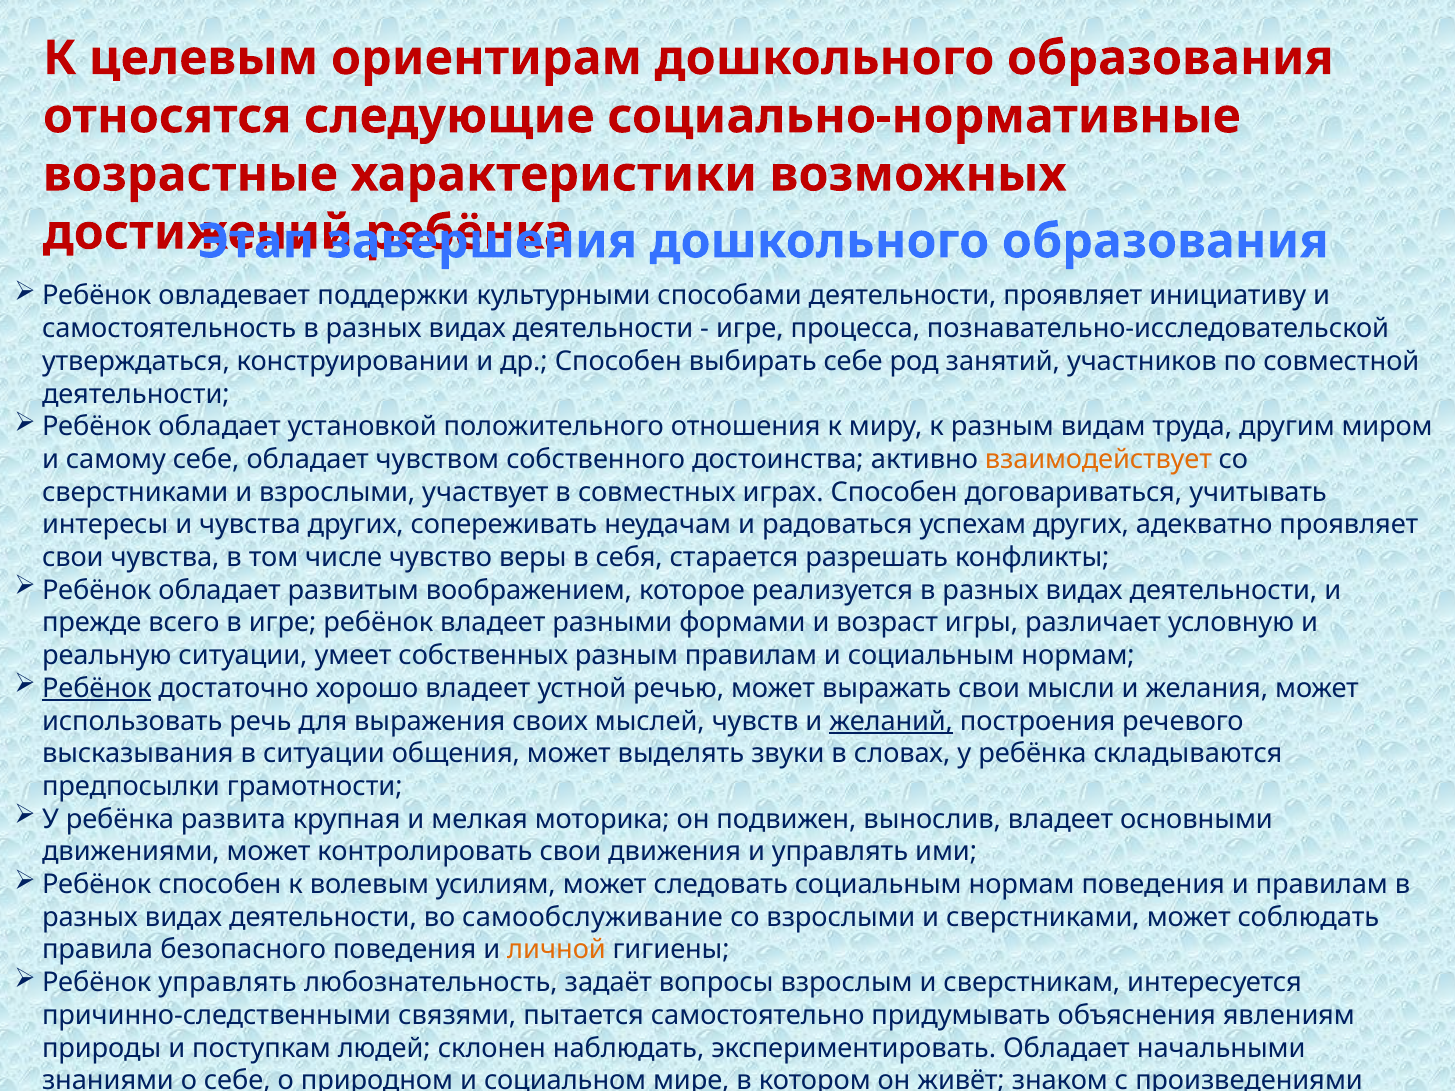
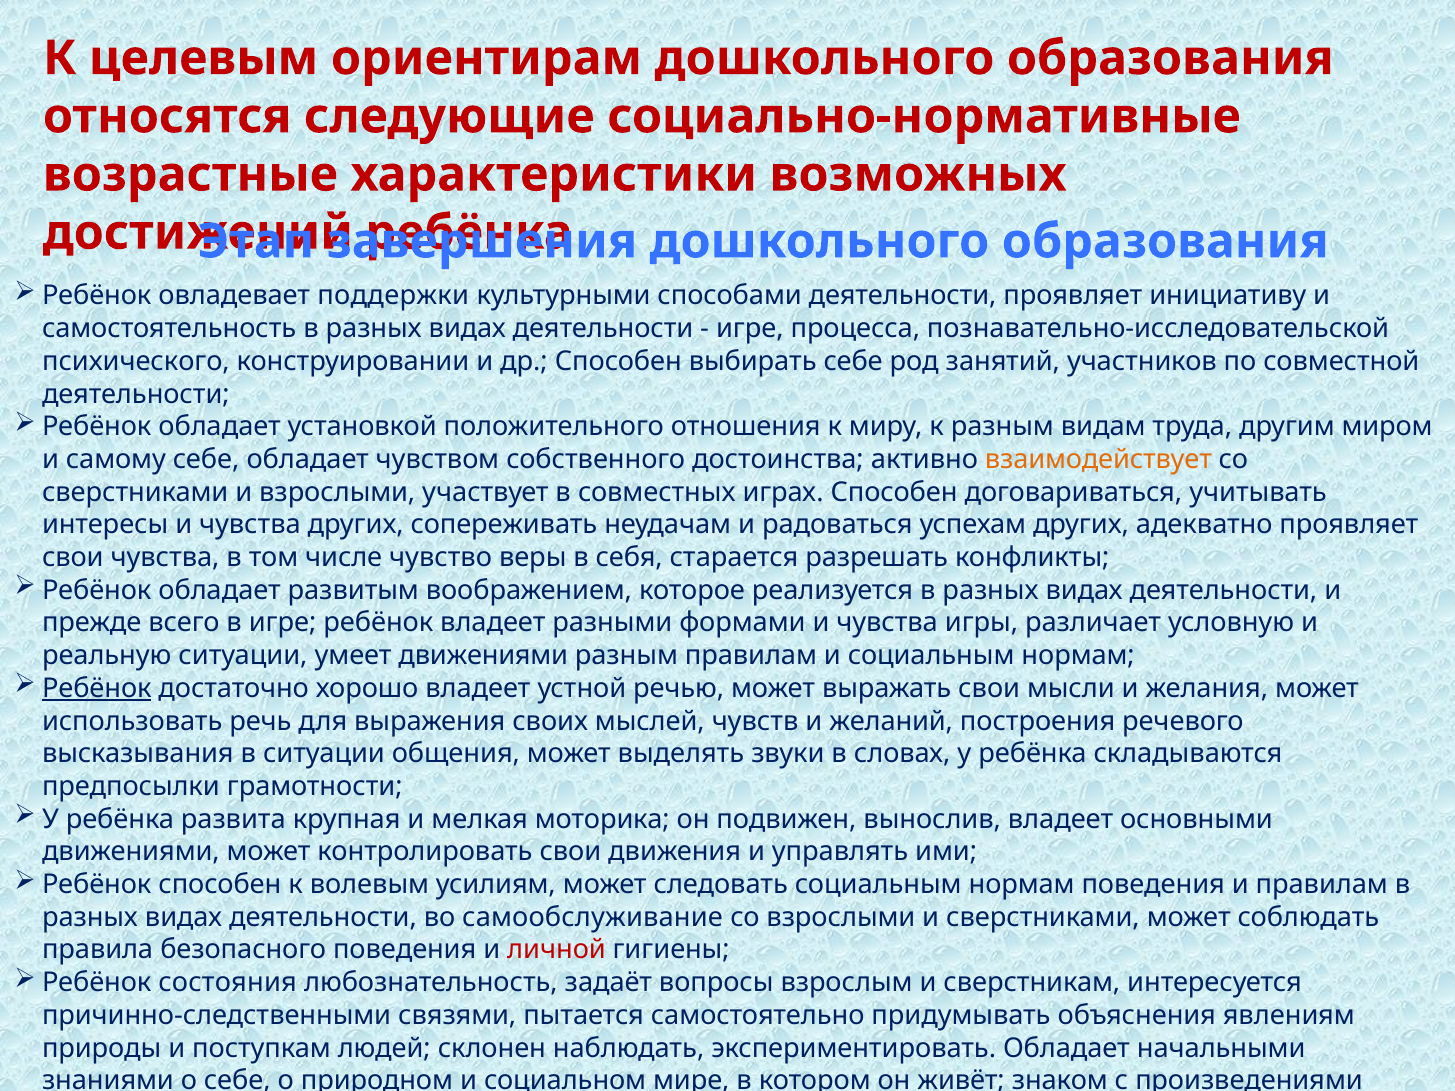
утверждаться: утверждаться -> психического (136, 361)
формами и возраст: возраст -> чувства (887, 623)
умеет собственных: собственных -> движениями (483, 656)
желаний underline: present -> none (891, 721)
личной colour: orange -> red (557, 950)
Ребёнок управлять: управлять -> состояния (228, 983)
